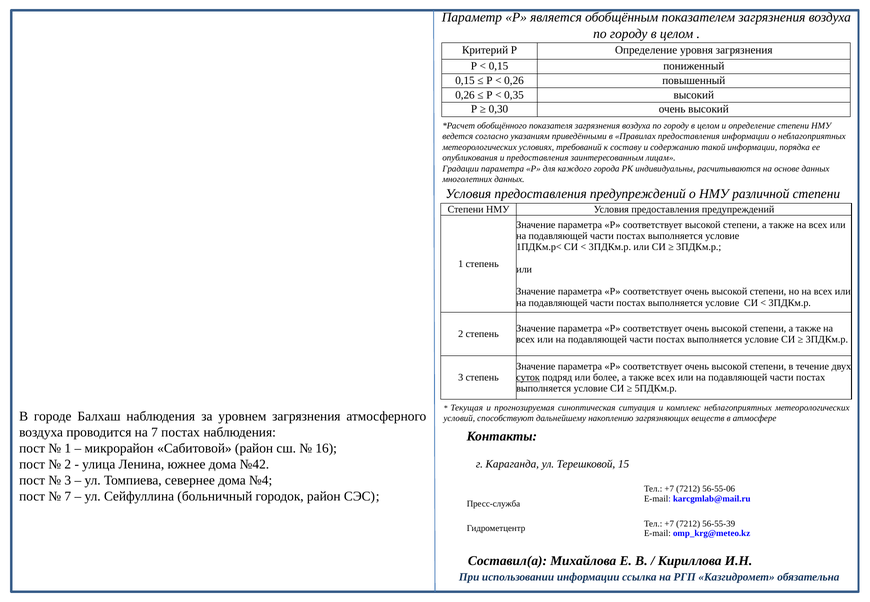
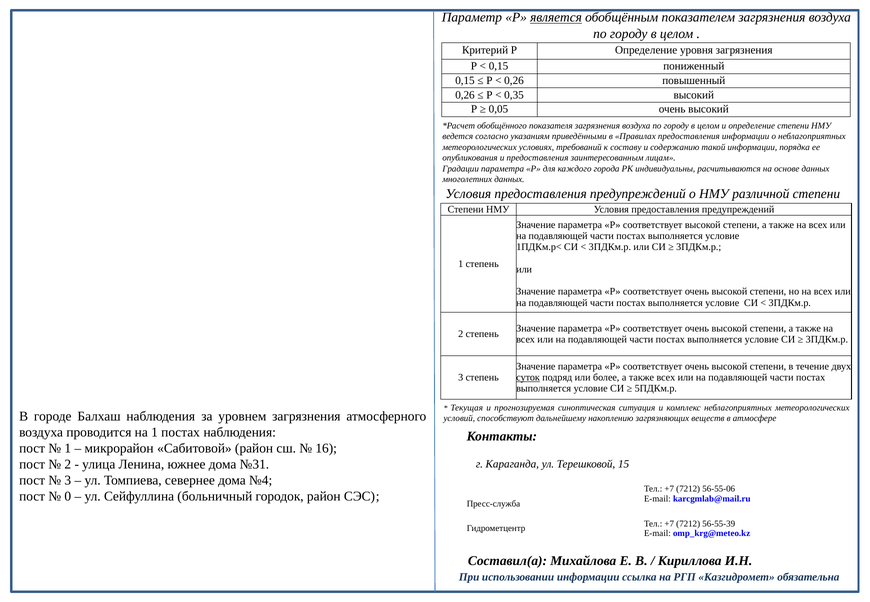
является underline: none -> present (556, 18)
0,30: 0,30 -> 0,05 (498, 109)
на 7: 7 -> 1 (155, 433)
№42: №42 -> №31 (254, 465)
7: 7 -> 0 (68, 497)
